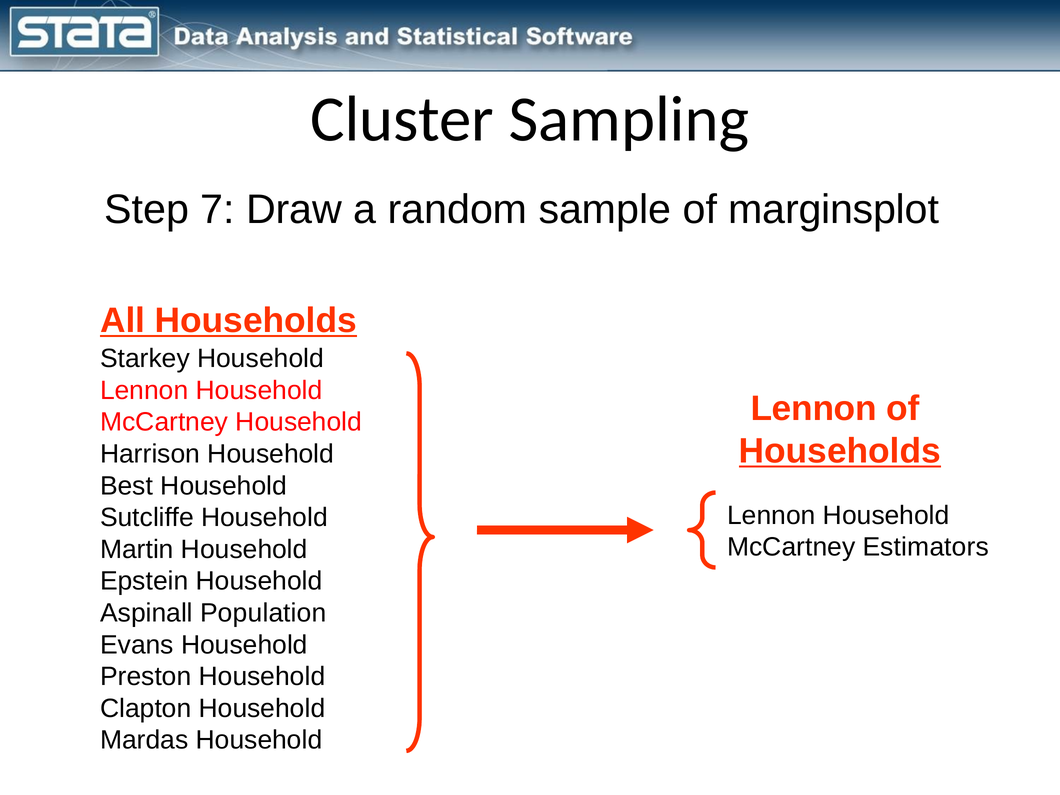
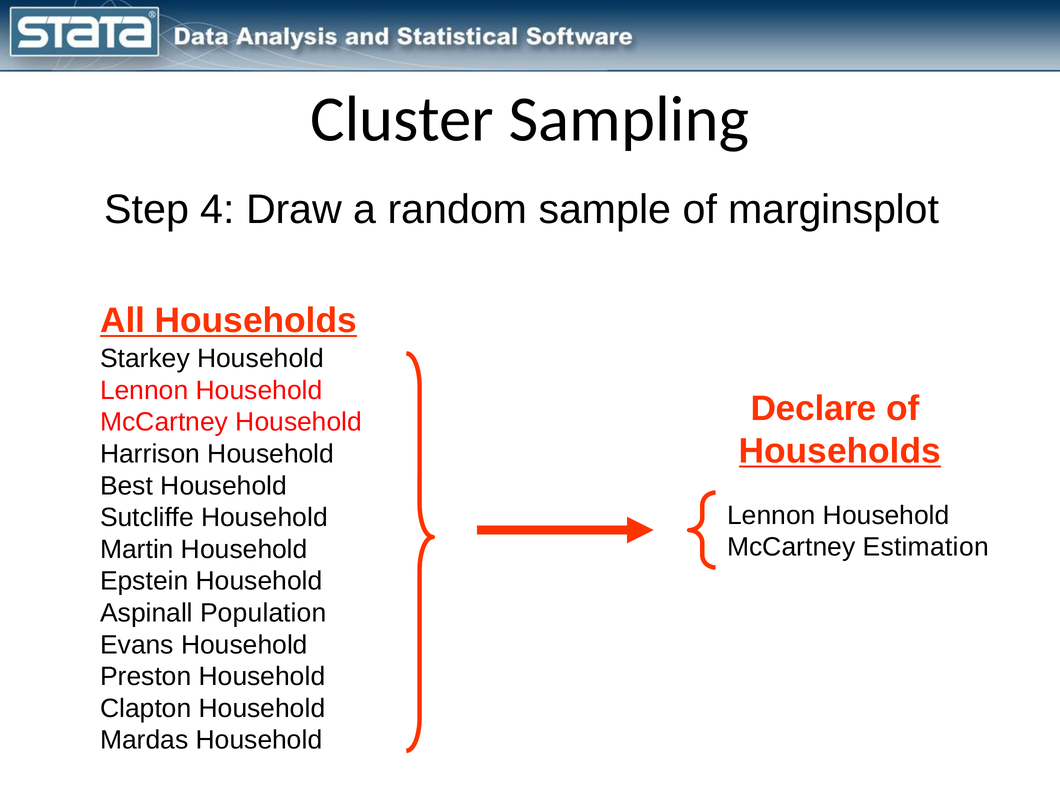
7: 7 -> 4 (218, 209)
Lennon: Lennon -> Declare (814, 409)
Estimators: Estimators -> Estimation (926, 547)
